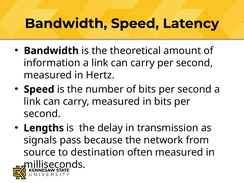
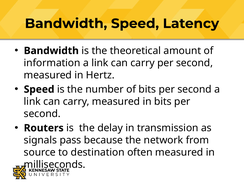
Lengths: Lengths -> Routers (44, 128)
